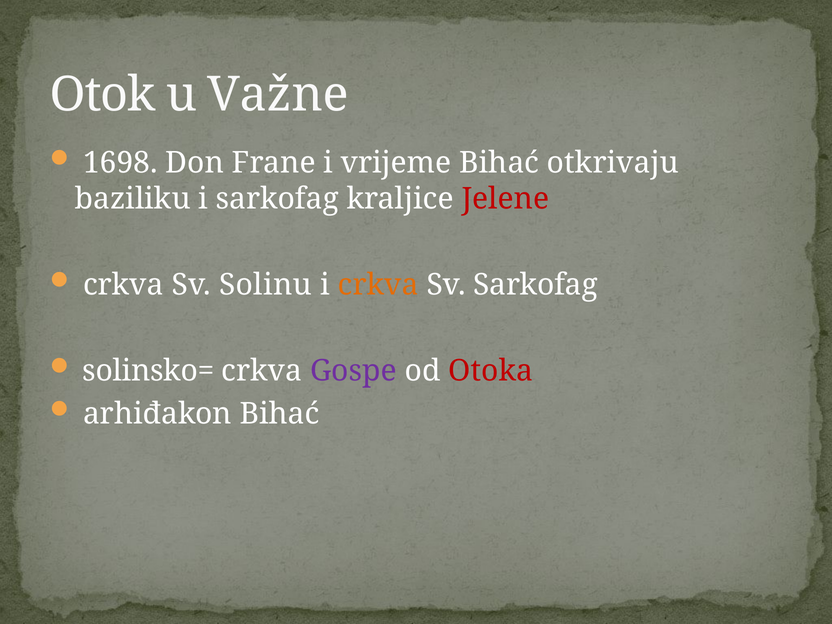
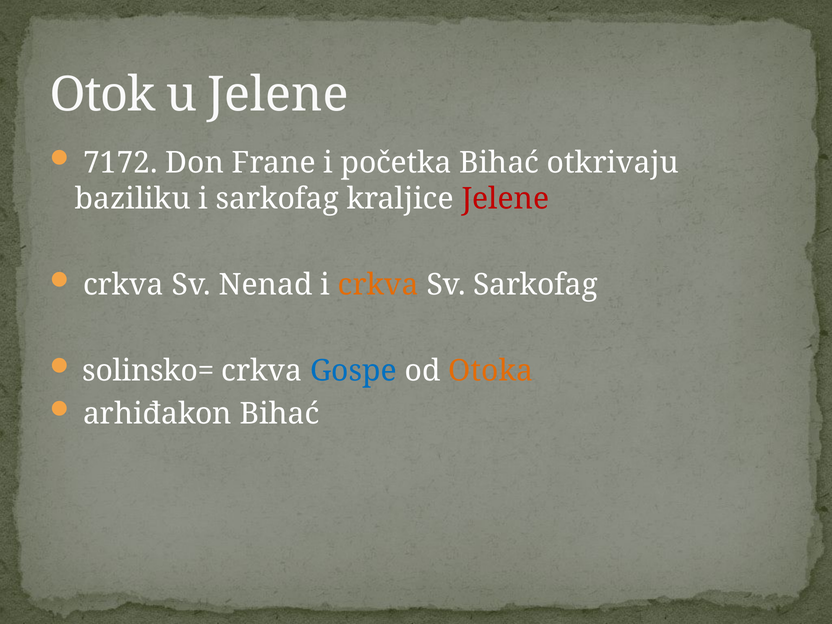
u Važne: Važne -> Jelene (278, 95)
1698: 1698 -> 7172 (120, 163)
vrijeme: vrijeme -> početka (396, 163)
Solinu: Solinu -> Nenad (266, 285)
Gospe colour: purple -> blue (353, 371)
Otoka colour: red -> orange (491, 371)
